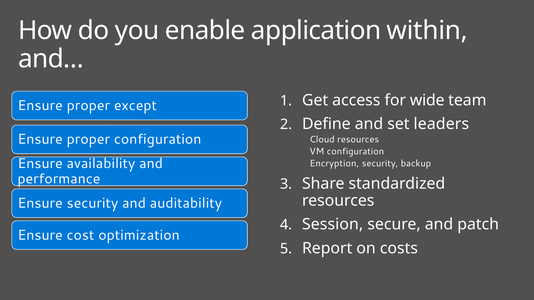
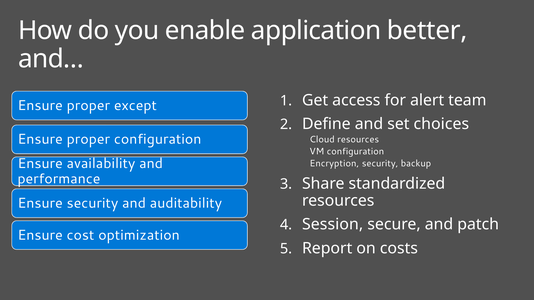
within: within -> better (427, 31)
wide: wide -> alert (427, 100)
leaders: leaders -> choices (441, 124)
